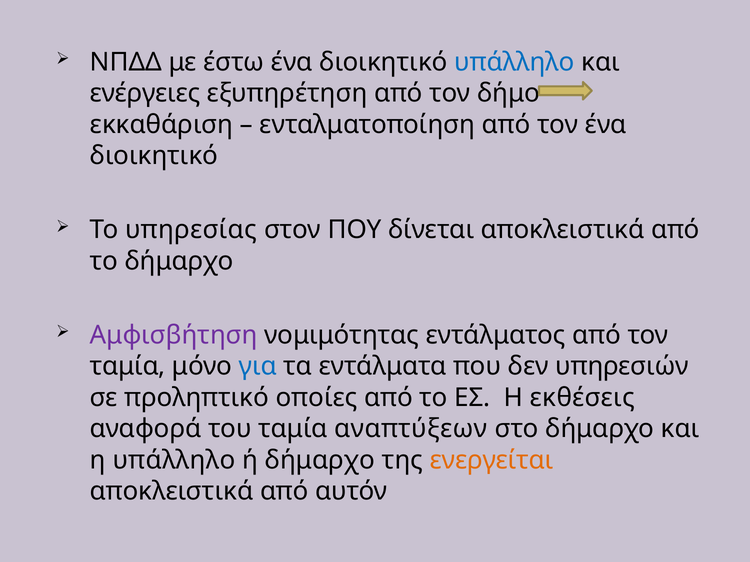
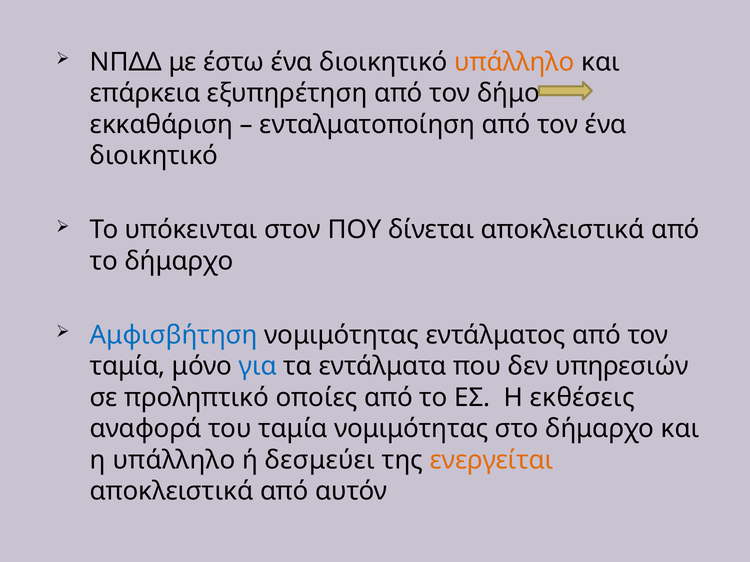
υπάλληλο colour: blue -> orange (514, 62)
ενέργειες: ενέργειες -> επάρκεια (145, 93)
υπηρεσίας: υπηρεσίας -> υπόκεινται (191, 230)
Αμφισβήτηση colour: purple -> blue (174, 335)
ταμία αναπτύξεων: αναπτύξεων -> νομιμότητας (411, 429)
ή δήμαρχο: δήμαρχο -> δεσμεύει (320, 460)
